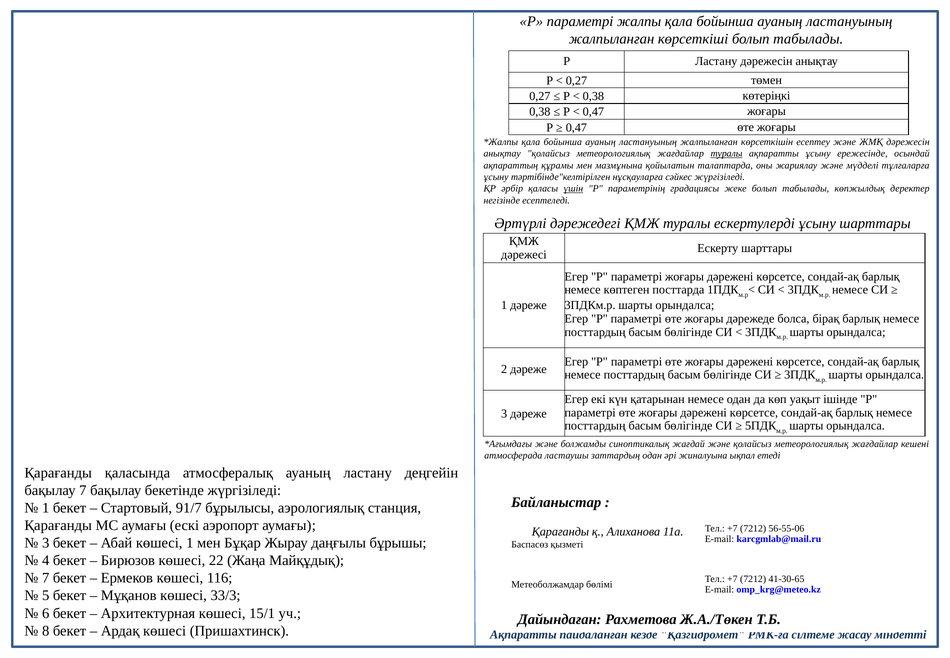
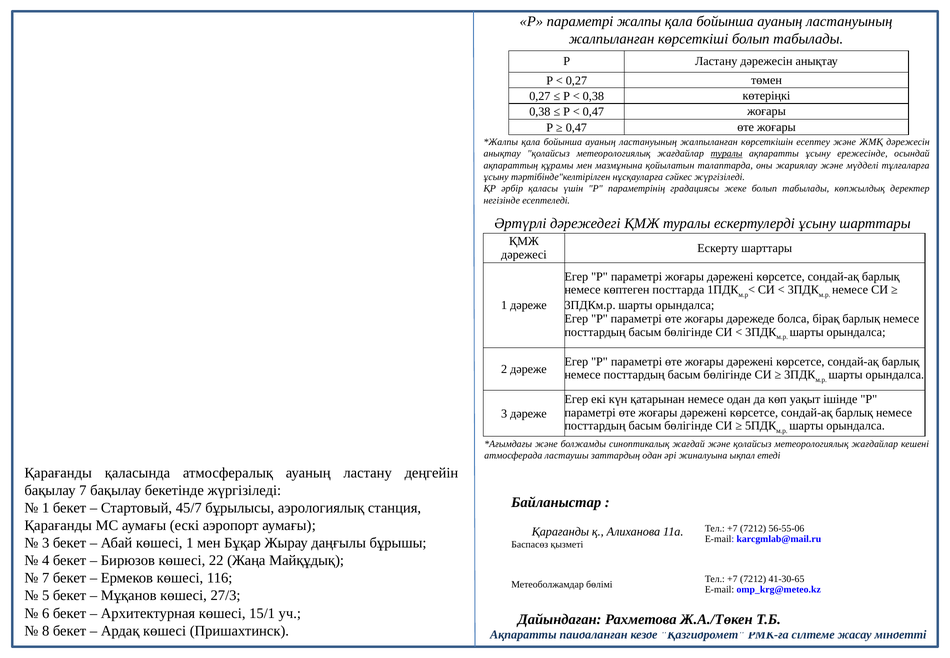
үшін underline: present -> none (573, 189)
91/7: 91/7 -> 45/7 (189, 508)
33/3: 33/3 -> 27/3 (226, 595)
